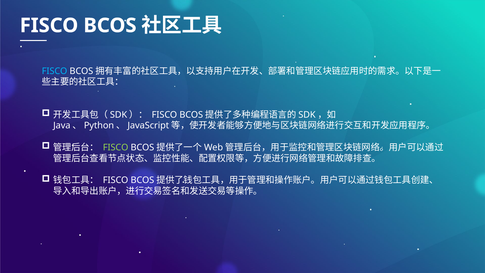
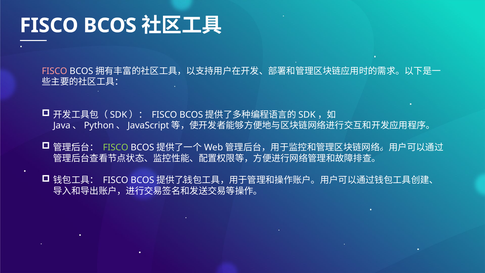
FISCO colour: light blue -> pink (55, 71)
